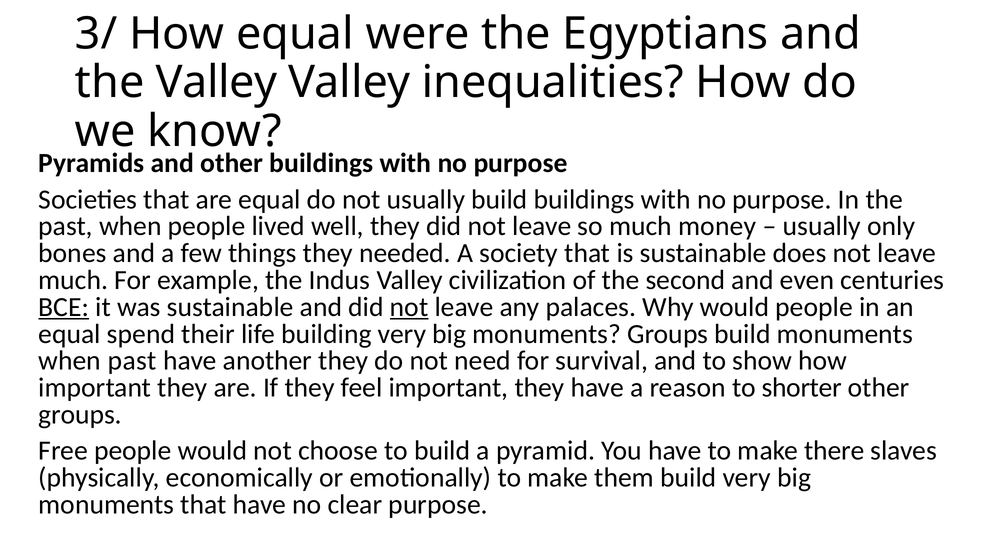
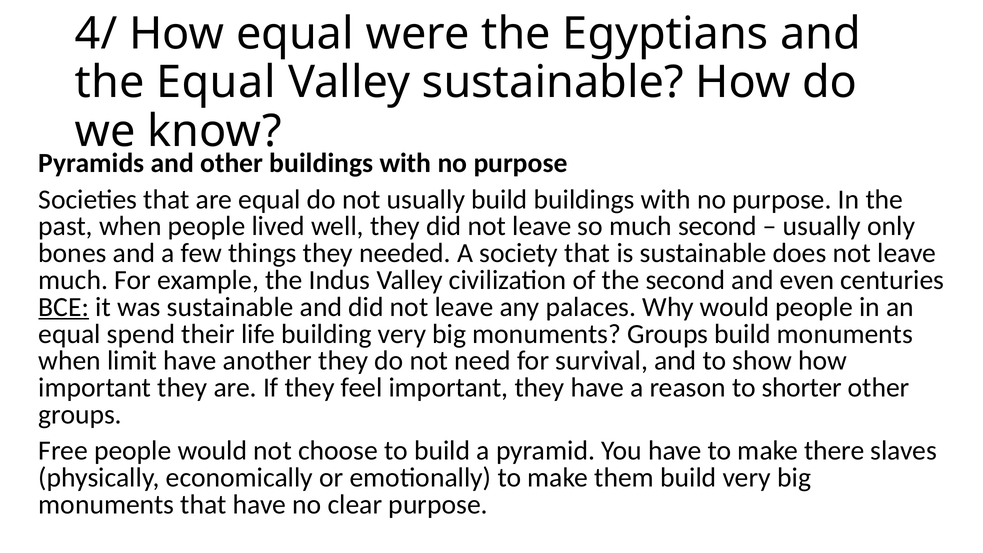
3/: 3/ -> 4/ (96, 34)
the Valley: Valley -> Equal (216, 83)
Valley inequalities: inequalities -> sustainable (553, 83)
much money: money -> second (717, 226)
not underline: present -> none (409, 307)
when past: past -> limit (132, 361)
